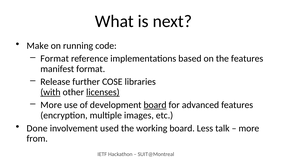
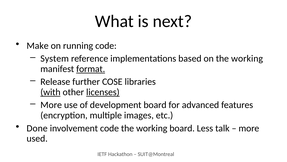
Format: Format -> System (55, 58)
on the features: features -> working (247, 58)
format underline: none -> present (91, 69)
board underline: present -> none (155, 105)
involvement used: used -> code (109, 128)
from: from -> used (37, 138)
